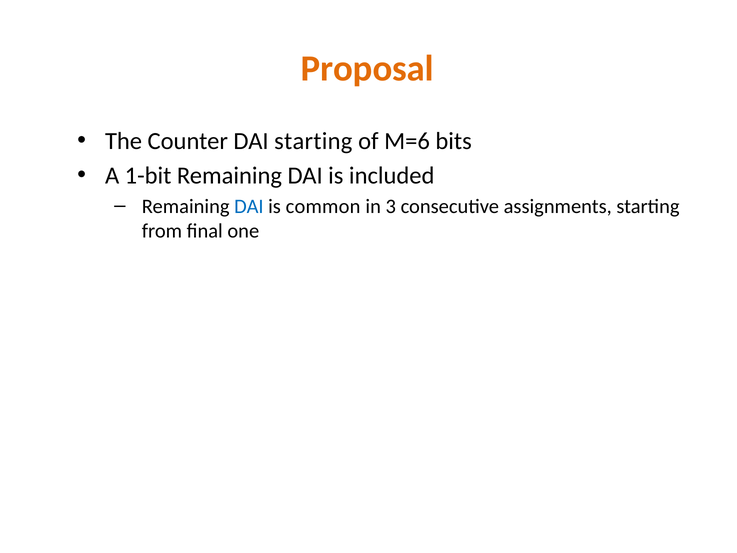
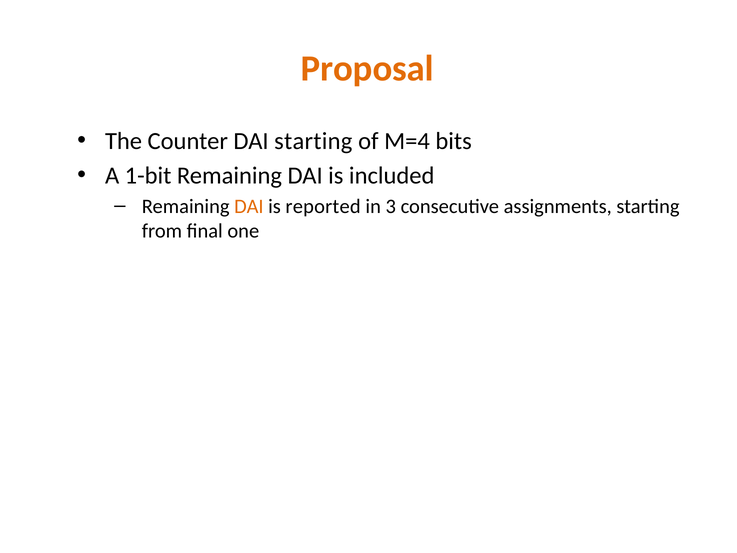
M=6: M=6 -> M=4 (407, 141)
DAI colour: blue -> orange (249, 206)
common: common -> reported (323, 206)
